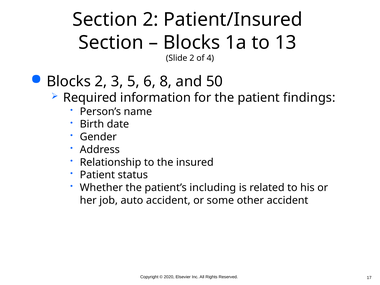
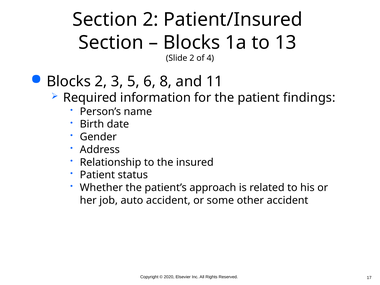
50: 50 -> 11 (215, 81)
including: including -> approach (213, 188)
